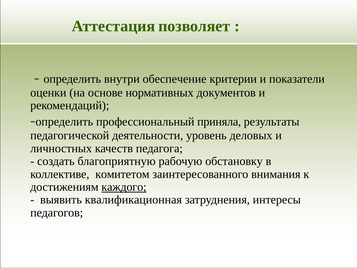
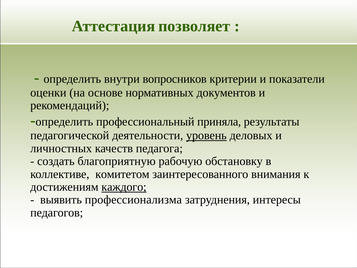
обеспечение: обеспечение -> вопросников (175, 79)
уровень underline: none -> present (206, 135)
квалификационная: квалификационная -> профессионализма (133, 200)
